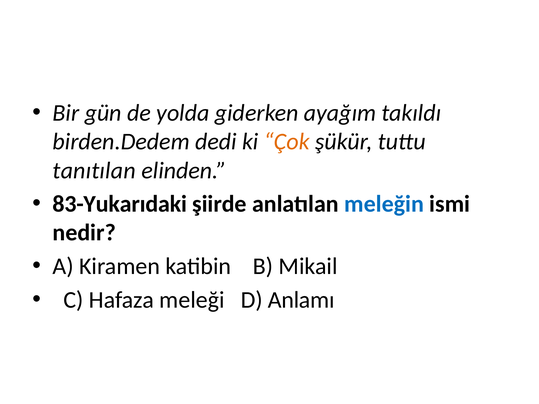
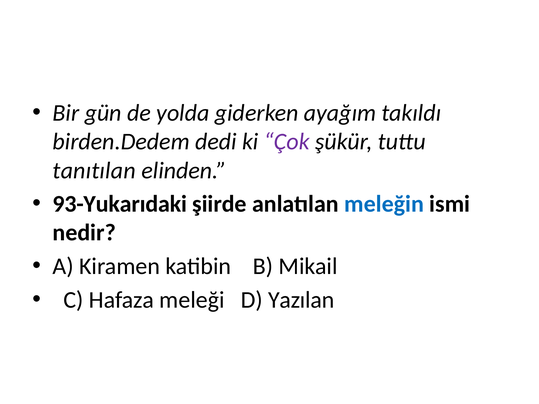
Çok colour: orange -> purple (287, 142)
83-Yukarıdaki: 83-Yukarıdaki -> 93-Yukarıdaki (120, 204)
Anlamı: Anlamı -> Yazılan (301, 300)
